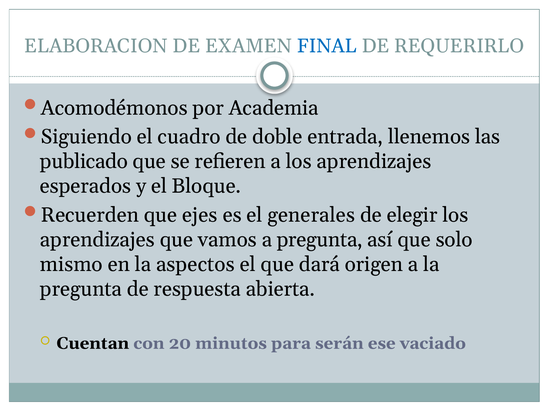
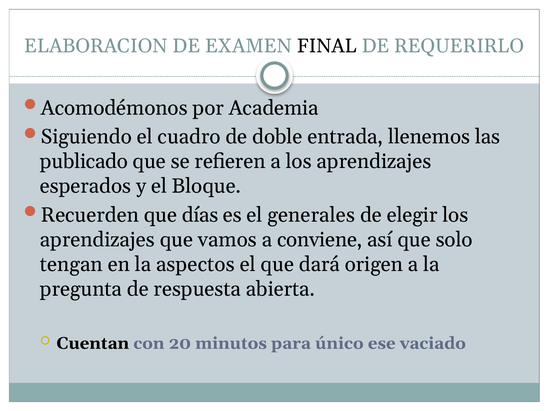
FINAL colour: blue -> black (327, 46)
ejes: ejes -> días (200, 215)
a pregunta: pregunta -> conviene (320, 240)
mismo: mismo -> tengan (71, 265)
serán: serán -> único (339, 344)
